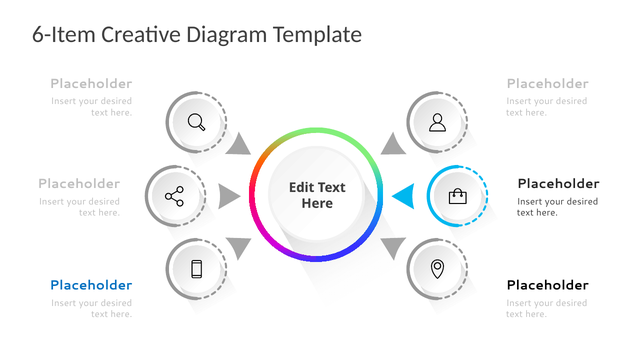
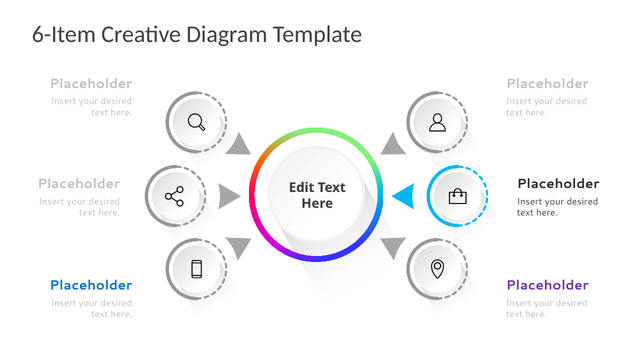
Placeholder colour: black -> purple (547, 286)
